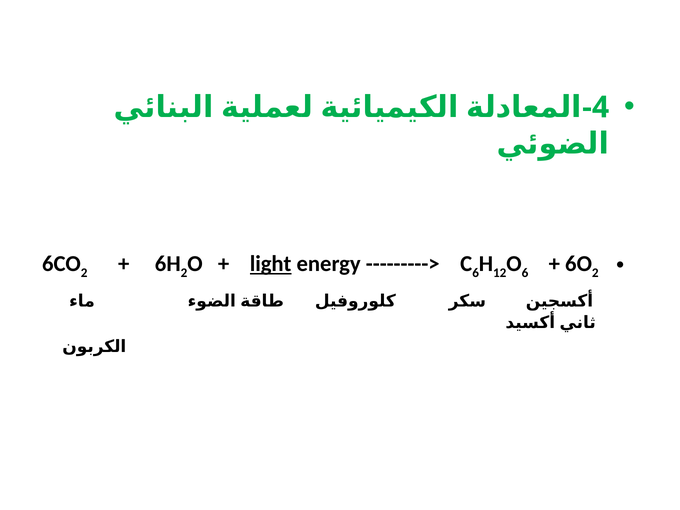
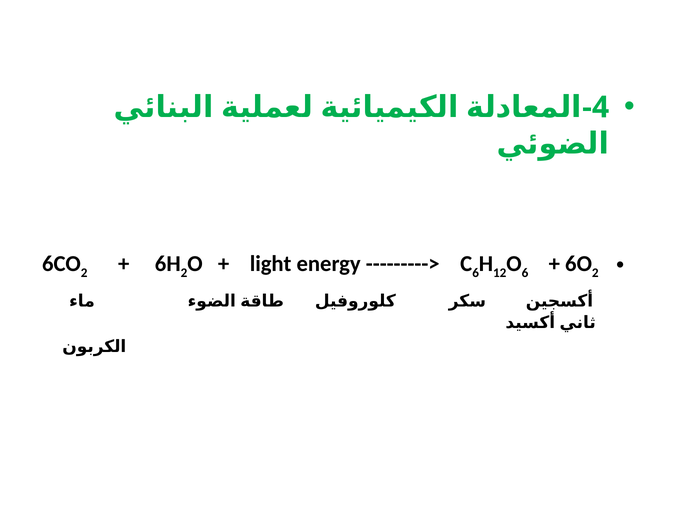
light underline: present -> none (271, 264)
